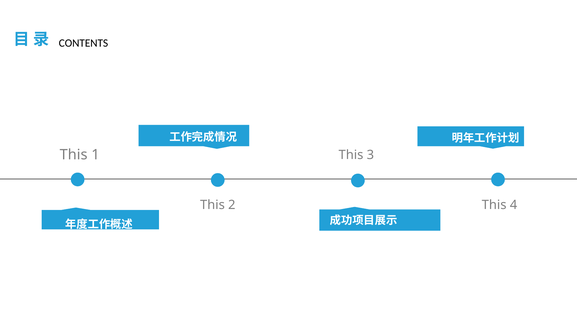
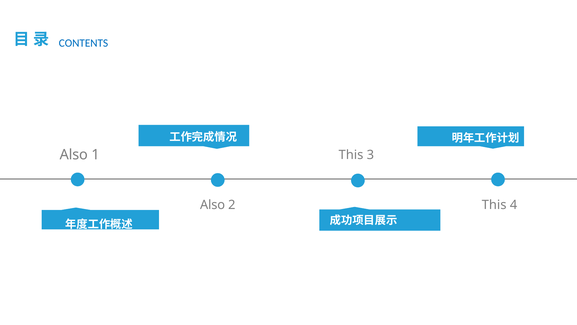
CONTENTS colour: black -> blue (83, 43)
This: This -> Also (74, 155)
This: This -> Also (213, 205)
